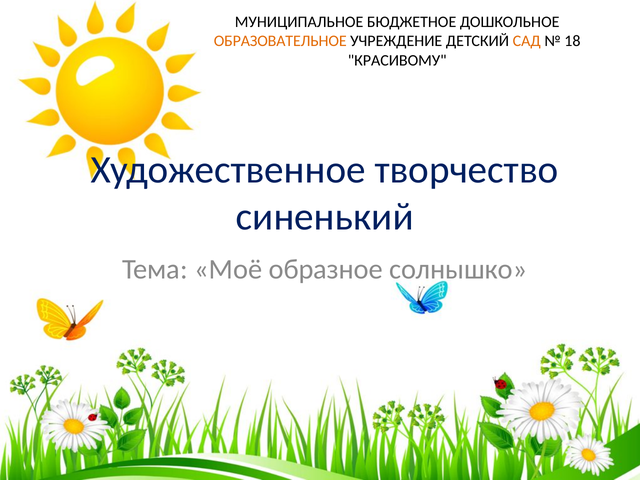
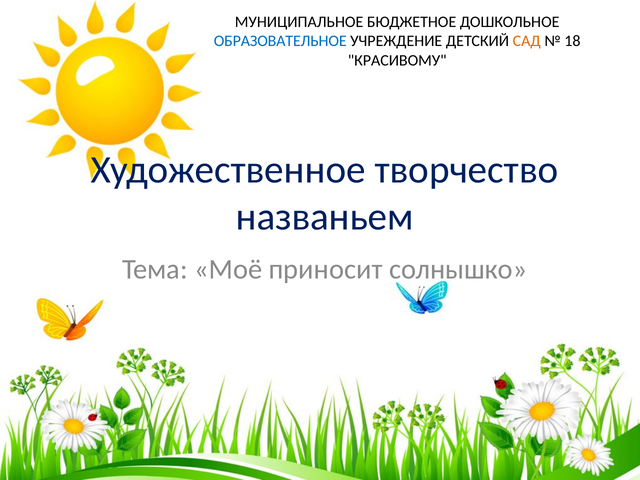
ОБРАЗОВАТЕЛЬНОЕ colour: orange -> blue (280, 41)
синенький: синенький -> названьем (325, 217)
образное: образное -> приносит (326, 269)
